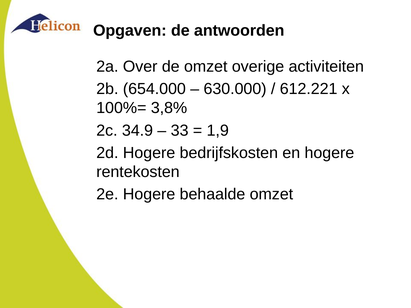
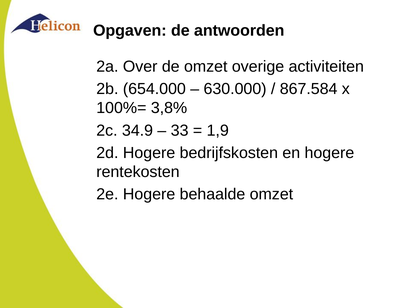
612.221: 612.221 -> 867.584 (309, 89)
